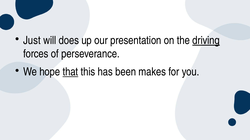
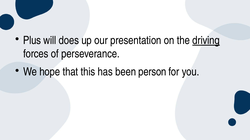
Just: Just -> Plus (32, 40)
that underline: present -> none (70, 72)
makes: makes -> person (152, 72)
